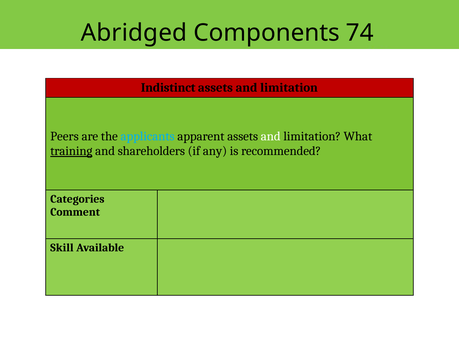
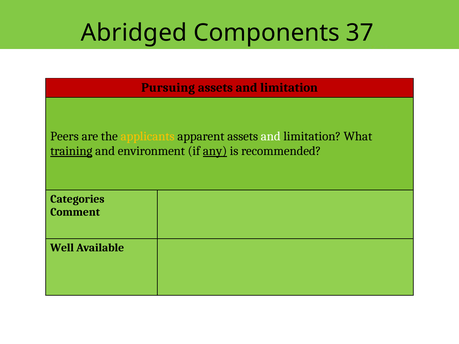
74: 74 -> 37 (360, 33)
Indistinct: Indistinct -> Pursuing (168, 88)
applicants colour: light blue -> yellow (148, 136)
shareholders: shareholders -> environment (151, 151)
any underline: none -> present (215, 151)
Skill: Skill -> Well (62, 248)
